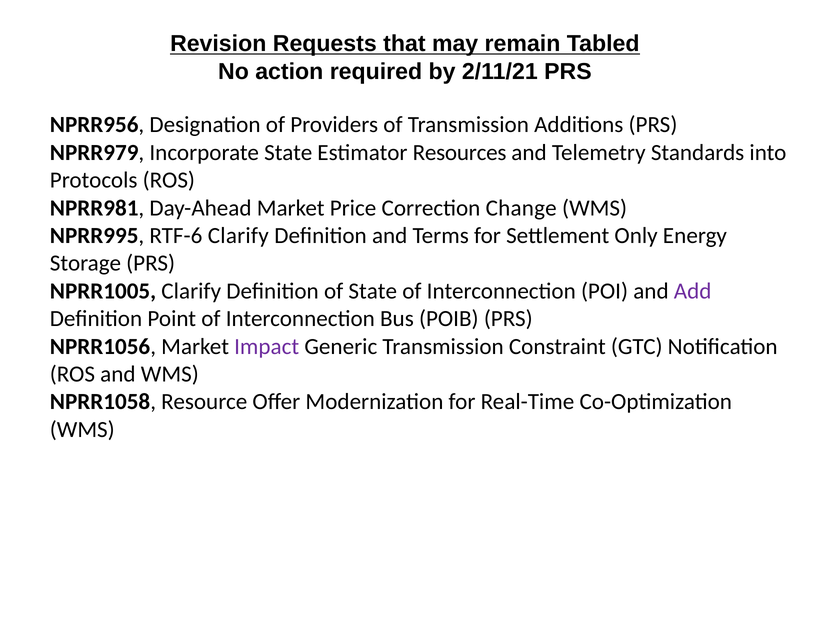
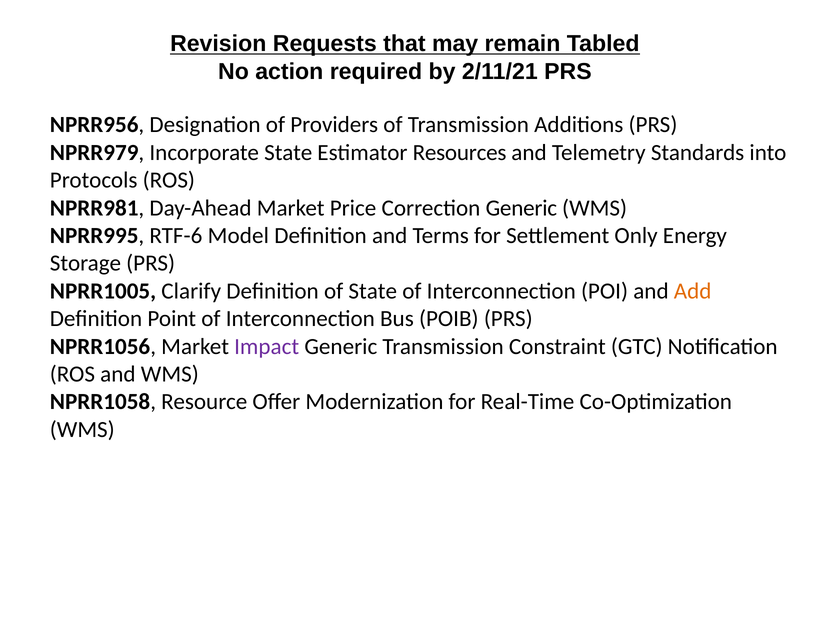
Correction Change: Change -> Generic (521, 208)
RTF-6 Clarify: Clarify -> Model (238, 236)
Add colour: purple -> orange (693, 291)
